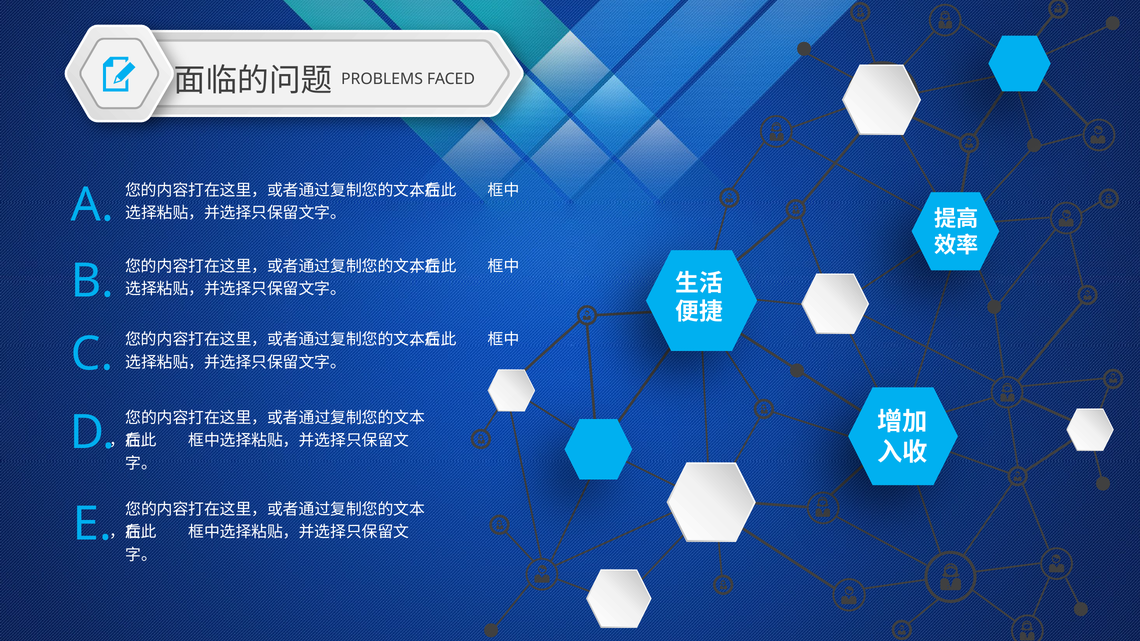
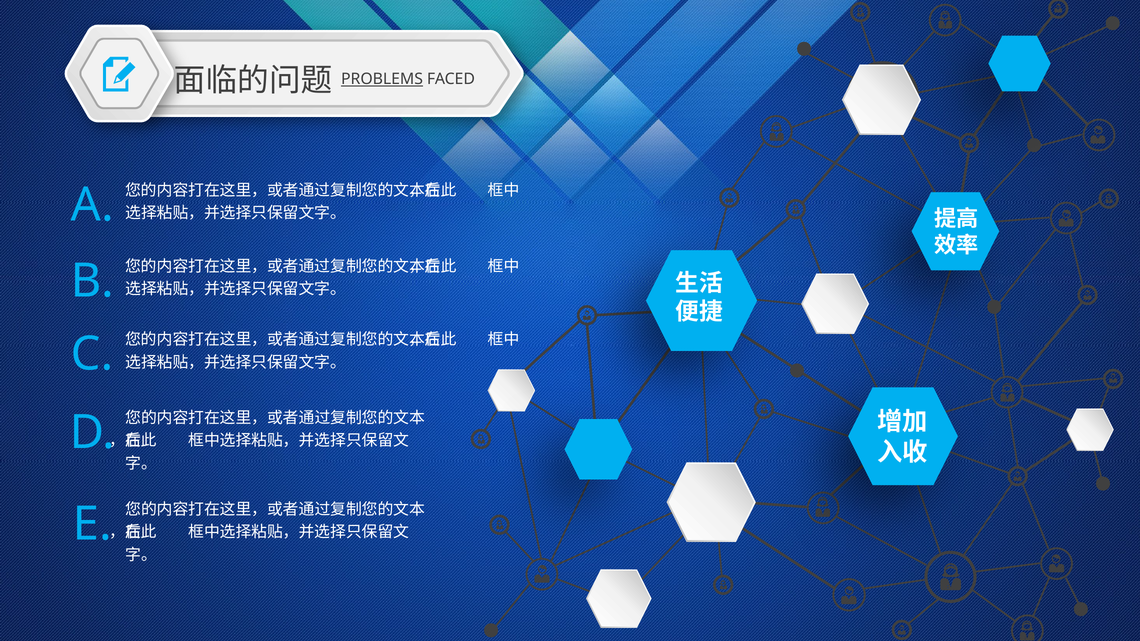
PROBLEMS underline: none -> present (382, 79)
